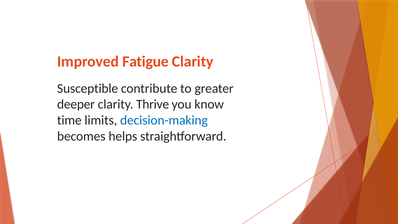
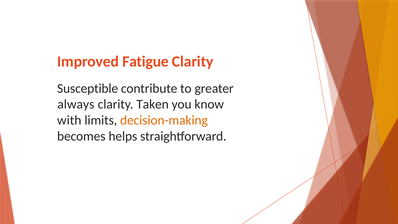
deeper: deeper -> always (76, 104)
Thrive: Thrive -> Taken (153, 104)
time: time -> with (69, 120)
decision-making colour: blue -> orange (164, 120)
